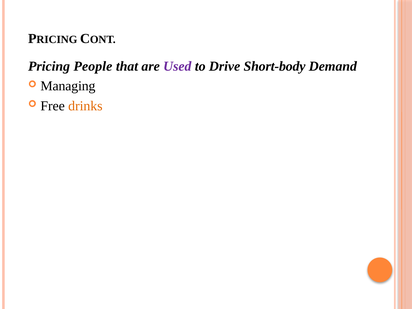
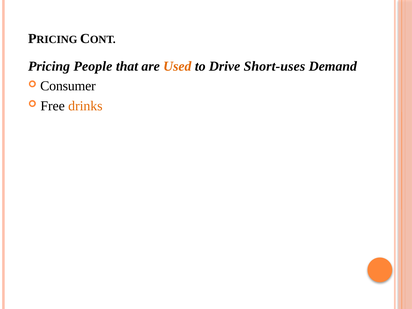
Used colour: purple -> orange (177, 66)
Short-body: Short-body -> Short-uses (274, 66)
Managing: Managing -> Consumer (68, 86)
